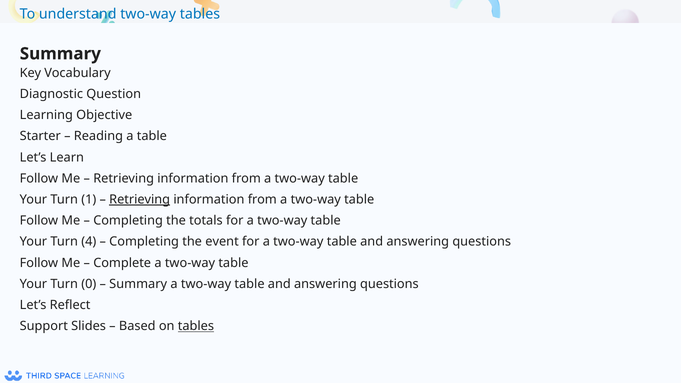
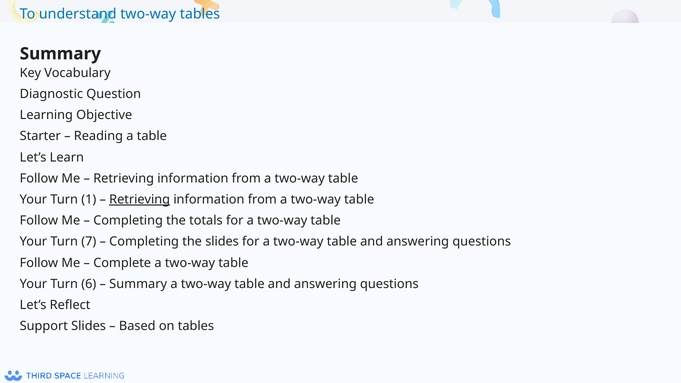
4: 4 -> 7 (89, 242)
the event: event -> slides (222, 242)
0: 0 -> 6 (89, 284)
tables underline: present -> none (196, 326)
